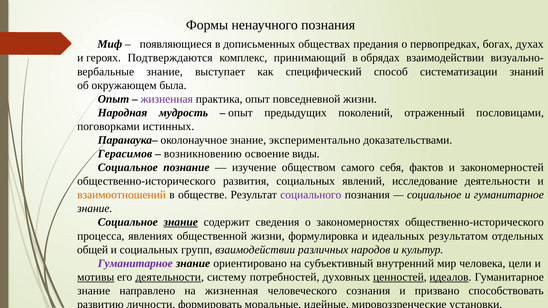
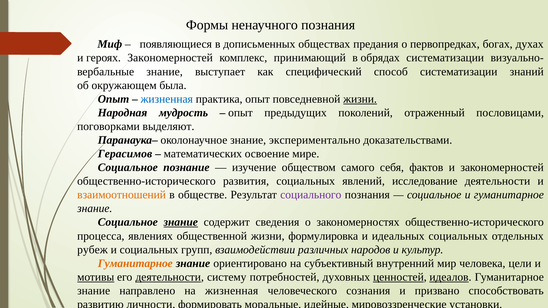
героях Подтверждаются: Подтверждаются -> Закономерностей (170, 58)
обрядах взаимодействии: взаимодействии -> систематизации (445, 58)
жизненная colour: purple -> blue (167, 99)
жизни underline: none -> present (360, 99)
истинных: истинных -> выделяют (168, 126)
возникновению: возникновению -> математических (203, 154)
виды: виды -> мире (306, 154)
идеальных результатом: результатом -> социальных (458, 236)
общей: общей -> рубеж (92, 250)
Гуманитарное colour: purple -> orange (135, 264)
